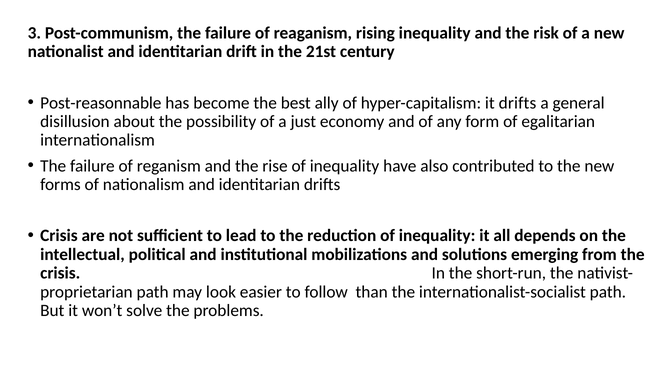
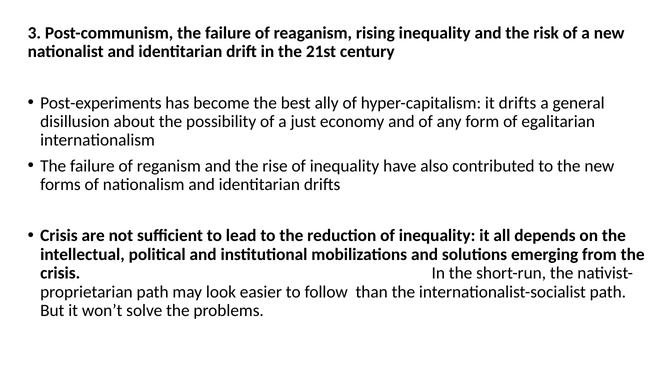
Post-reasonnable: Post-reasonnable -> Post-experiments (101, 103)
